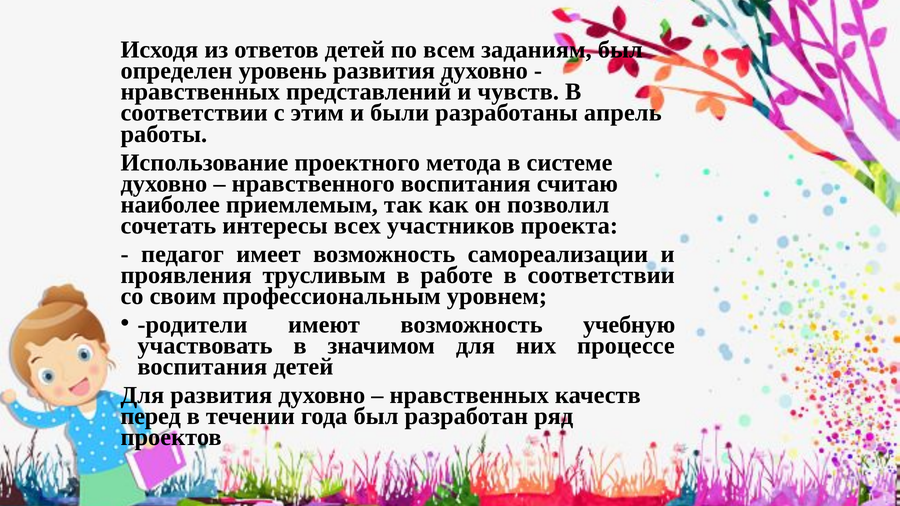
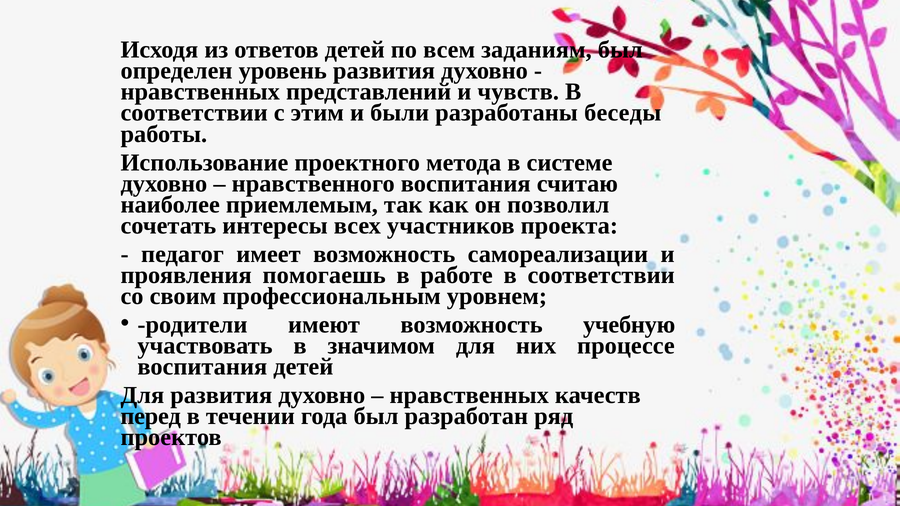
апрель: апрель -> беседы (623, 113)
трусливым: трусливым -> помогаешь (324, 275)
